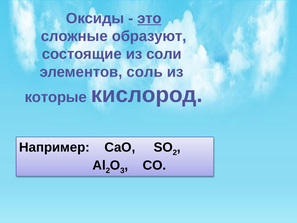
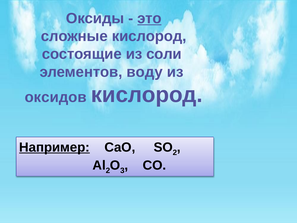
сложные образуют: образуют -> кислород (149, 36)
соль: соль -> воду (145, 72)
которые: которые -> оксидов (56, 97)
Например underline: none -> present (54, 147)
